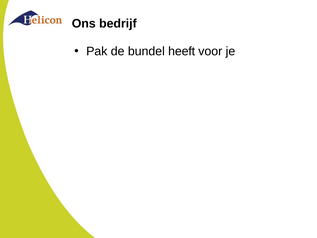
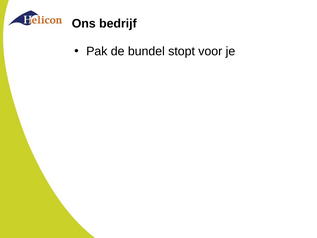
heeft: heeft -> stopt (182, 51)
